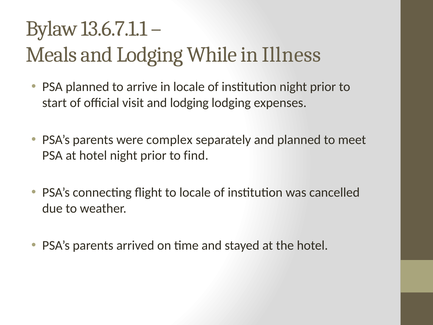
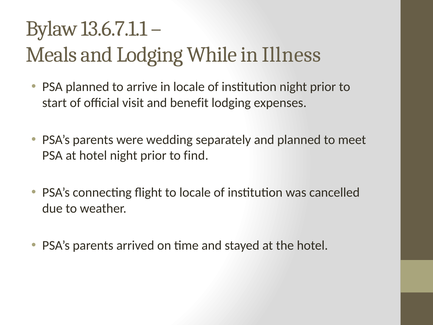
visit and lodging: lodging -> benefit (189, 103)
complex: complex -> wedding (169, 140)
